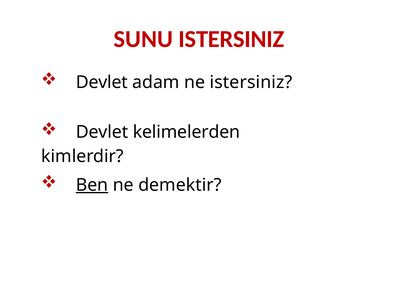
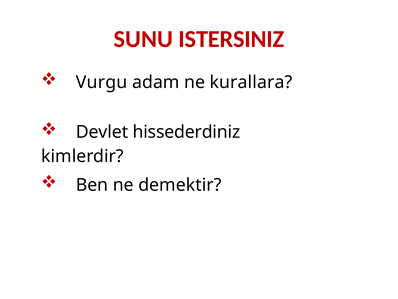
Devlet: Devlet -> Vurgu (102, 82)
ne istersiniz: istersiniz -> kurallara (251, 82)
kelimelerden: kelimelerden -> hissederdiniz (186, 132)
Ben underline: present -> none (92, 185)
